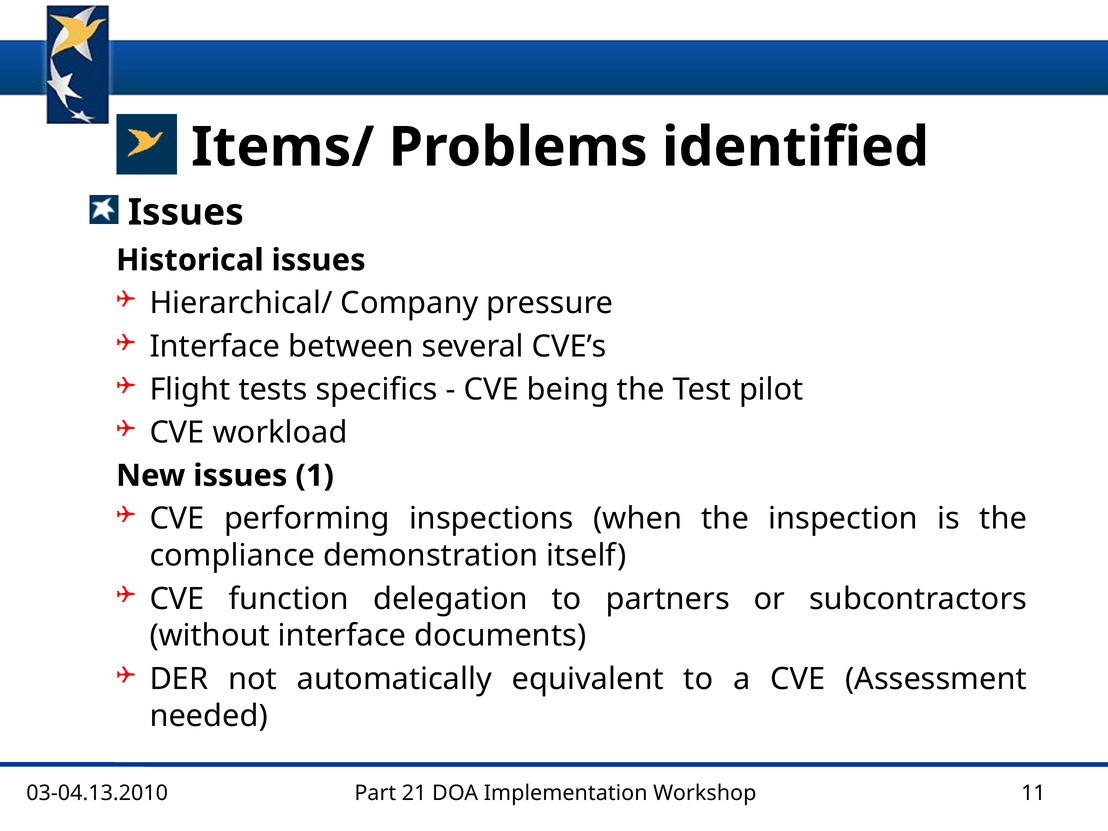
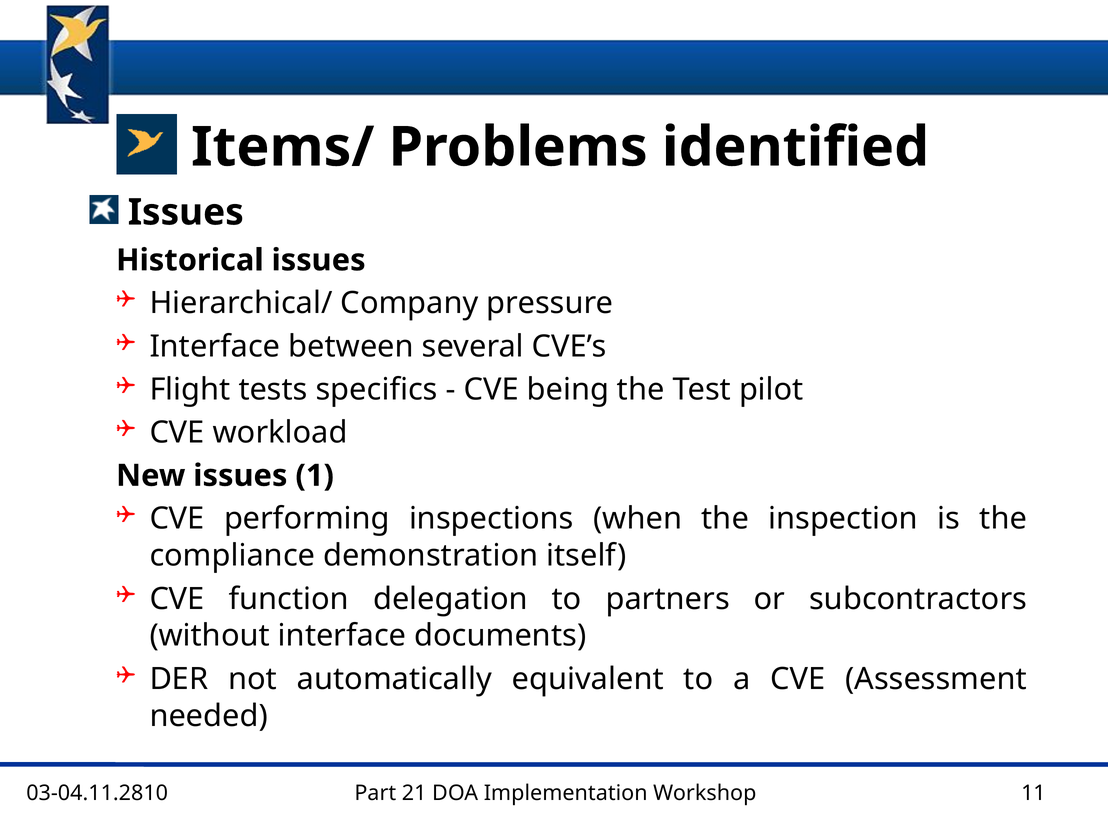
03-04.13.2010: 03-04.13.2010 -> 03-04.11.2810 (97, 793)
